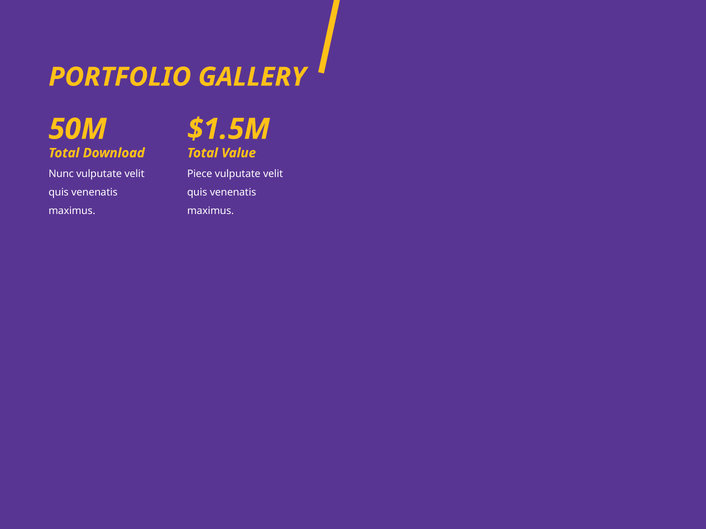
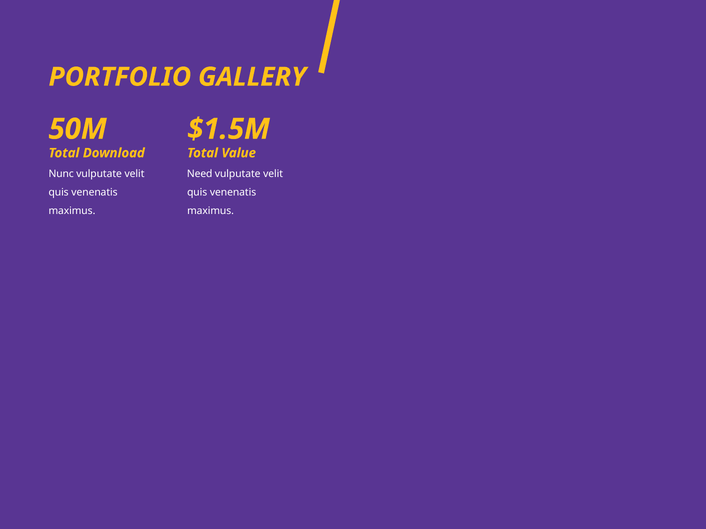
Piece: Piece -> Need (200, 174)
